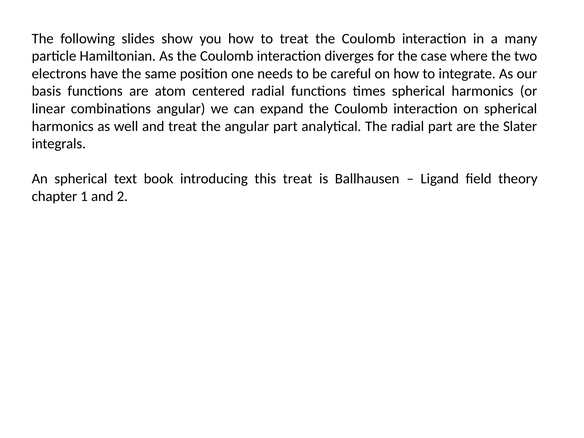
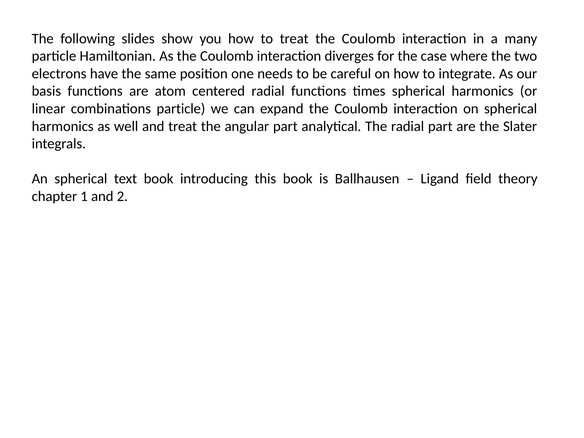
combinations angular: angular -> particle (181, 109)
this treat: treat -> book (298, 179)
